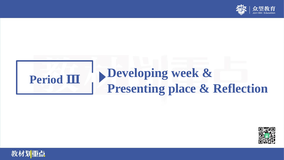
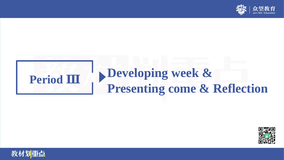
place: place -> come (182, 88)
